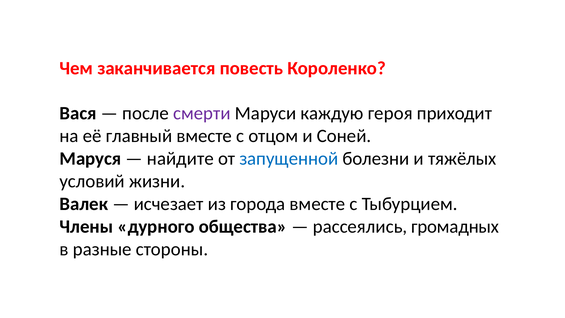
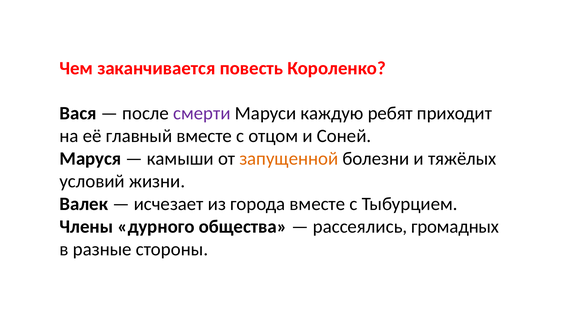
героя: героя -> ребят (390, 113)
найдите: найдите -> камыши (180, 159)
запущенной colour: blue -> orange (289, 159)
